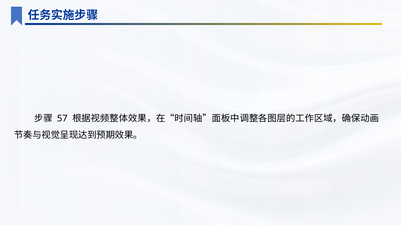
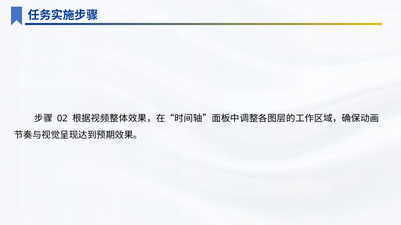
57: 57 -> 02 (62, 119)
